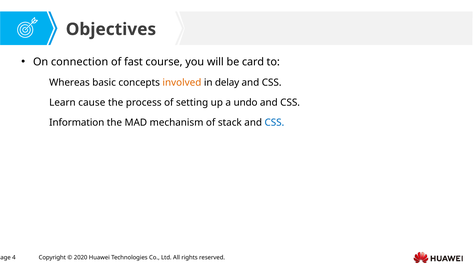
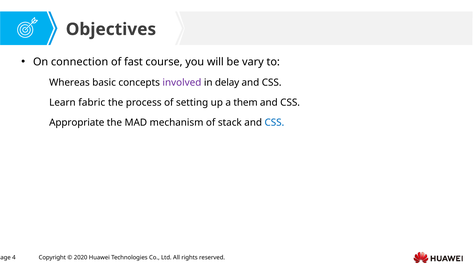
card: card -> vary (253, 62)
involved colour: orange -> purple (182, 82)
cause: cause -> fabric (92, 103)
undo: undo -> them (246, 103)
Information: Information -> Appropriate (77, 123)
